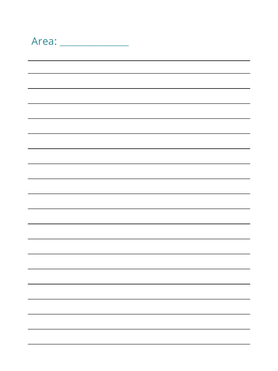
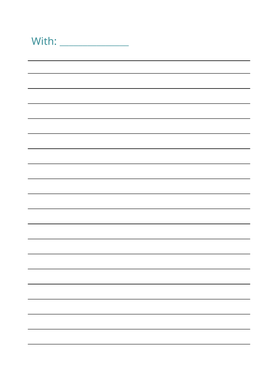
Area: Area -> With (44, 41)
